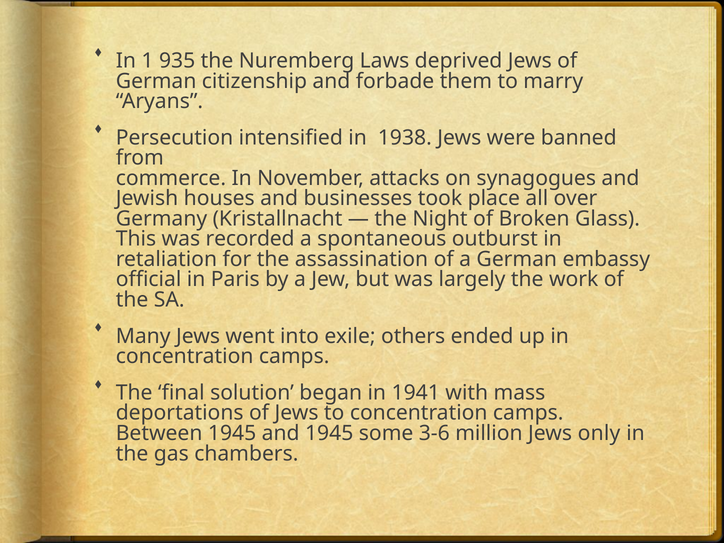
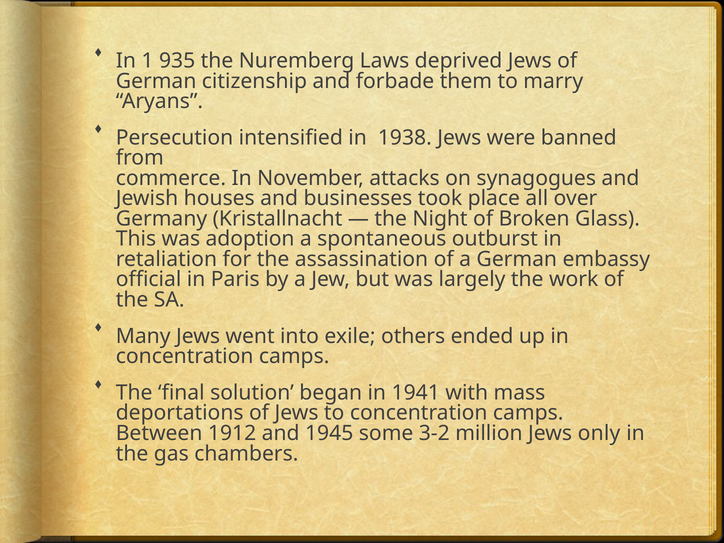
recorded: recorded -> adoption (250, 239)
Between 1945: 1945 -> 1912 (232, 433)
3-6: 3-6 -> 3-2 (434, 433)
